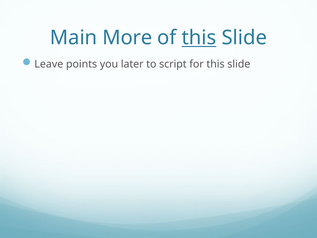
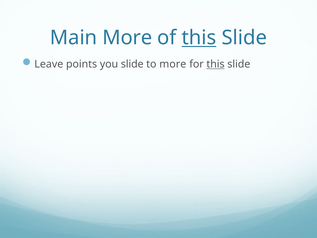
you later: later -> slide (132, 64)
to script: script -> more (173, 64)
this underline: none -> present (216, 64)
